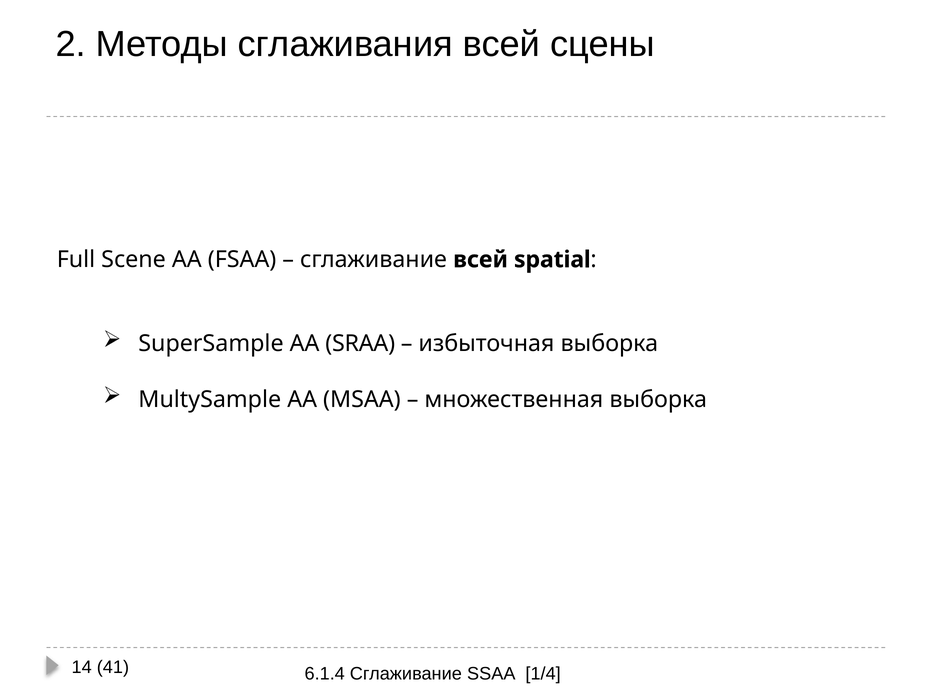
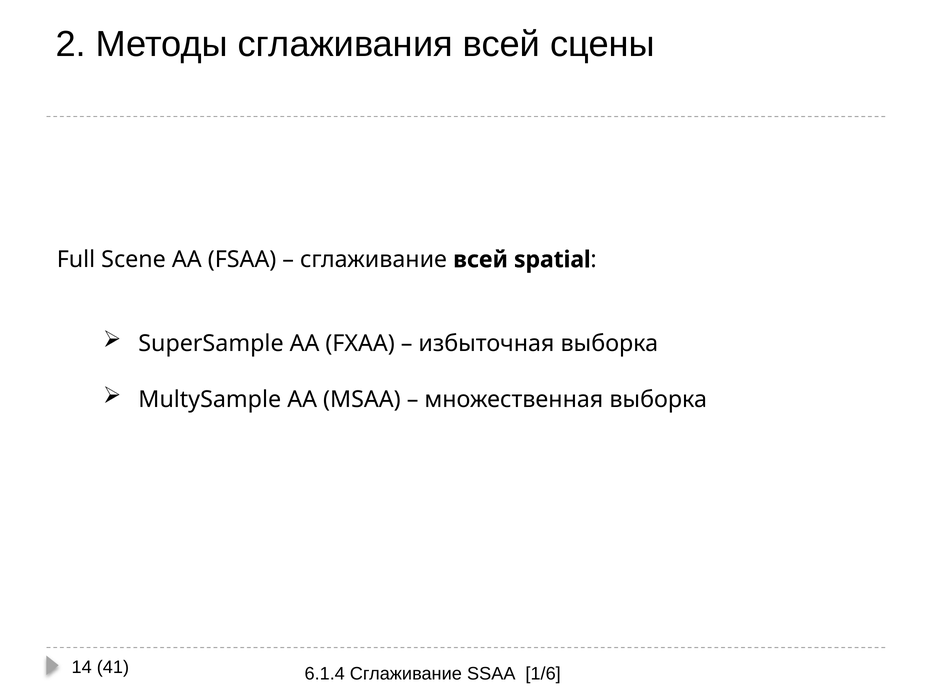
SRAA: SRAA -> FXAA (360, 343)
1/4: 1/4 -> 1/6 (543, 674)
